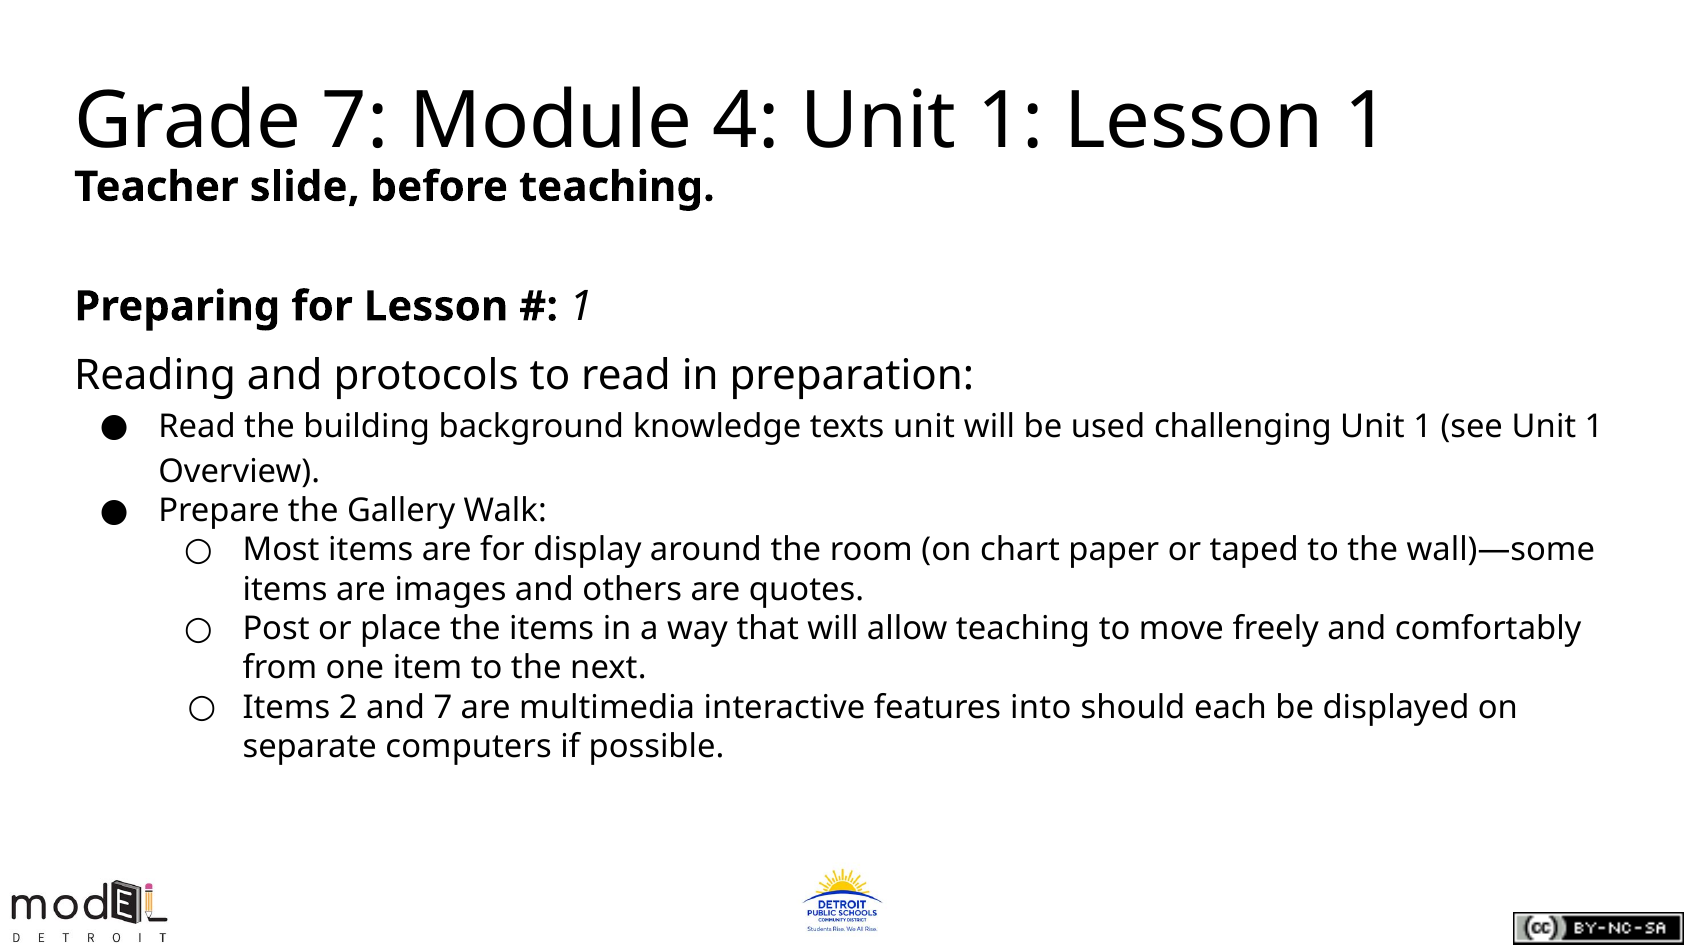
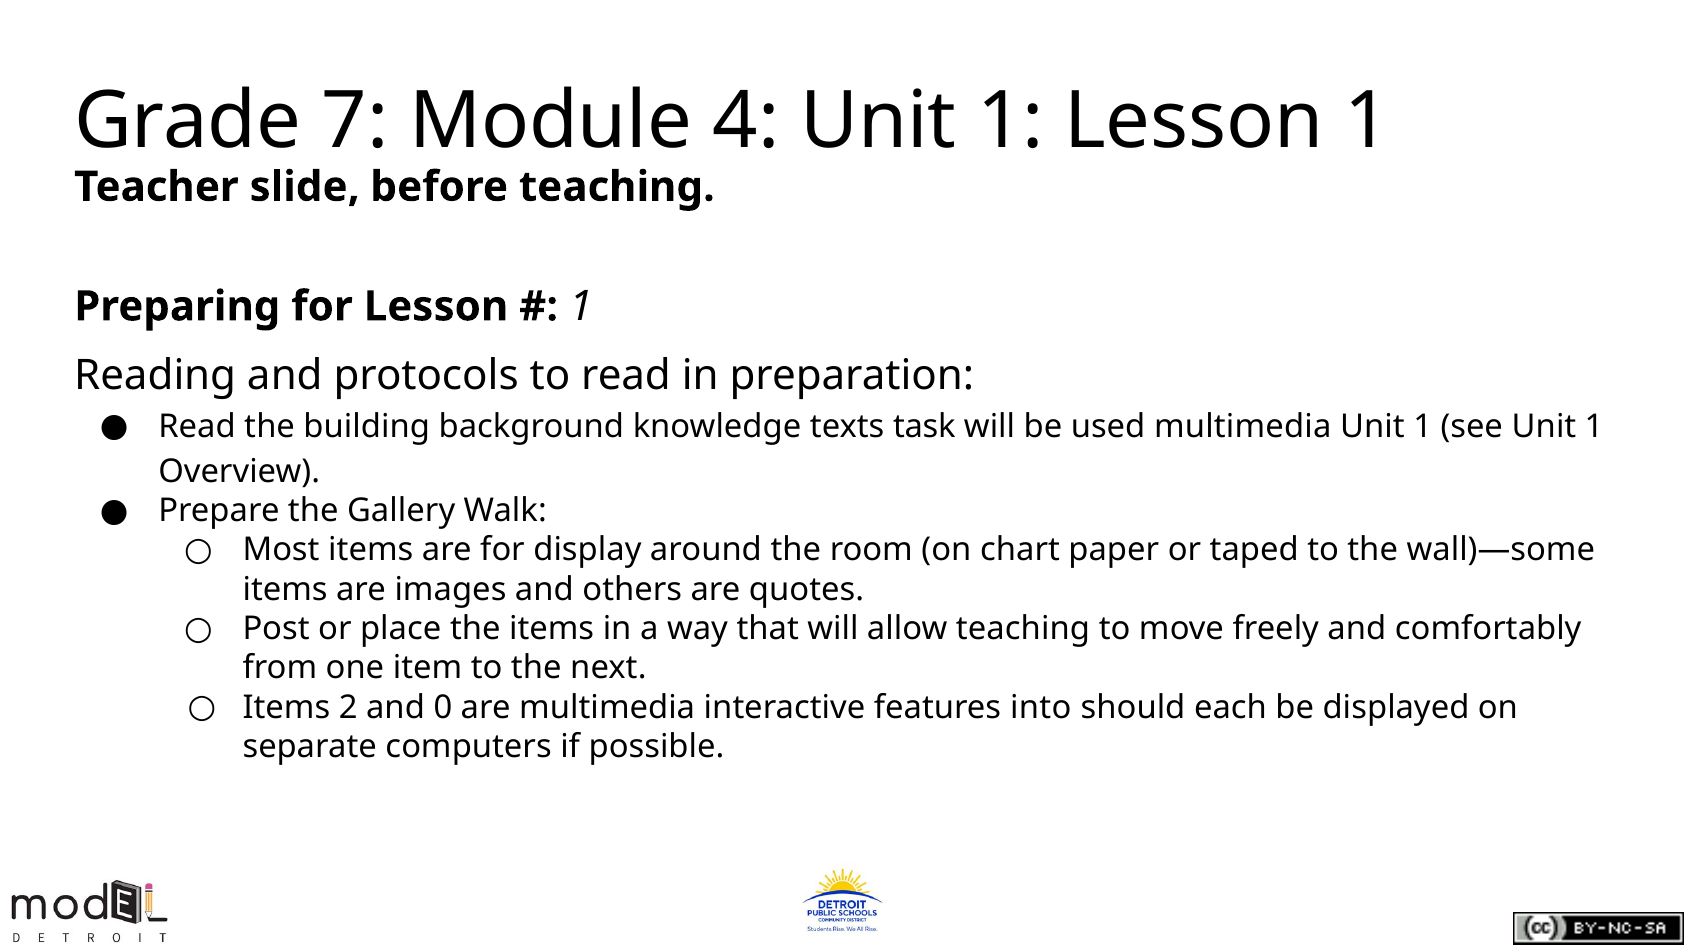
texts unit: unit -> task (924, 426)
used challenging: challenging -> multimedia (1243, 426)
and 7: 7 -> 0 (443, 707)
